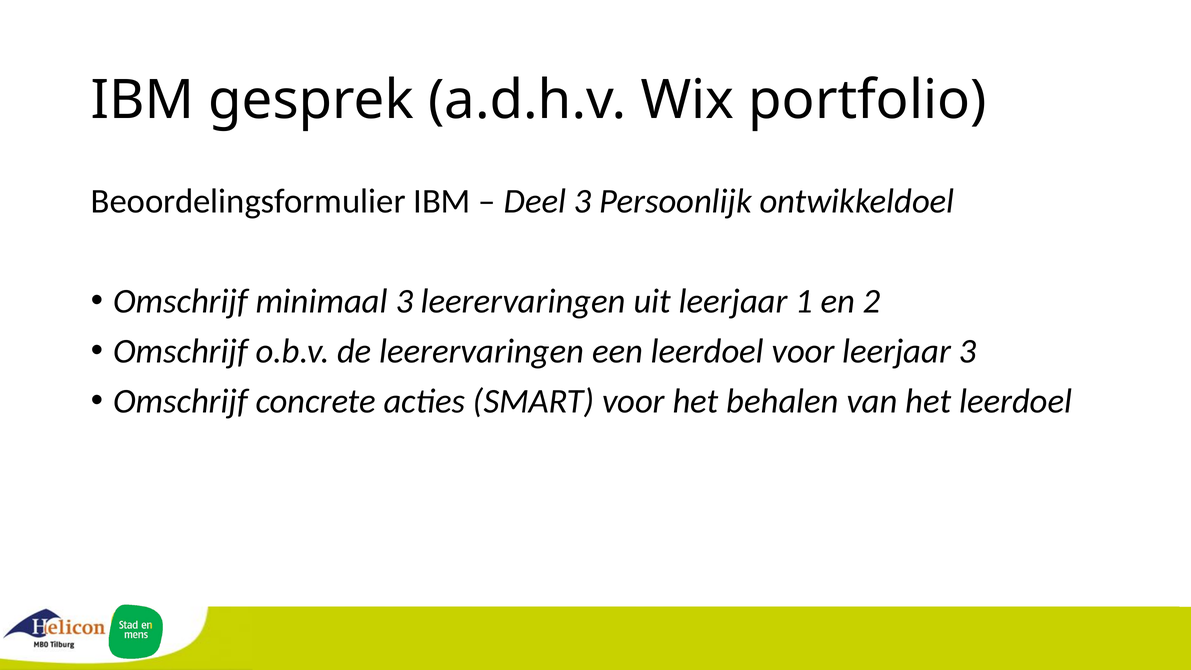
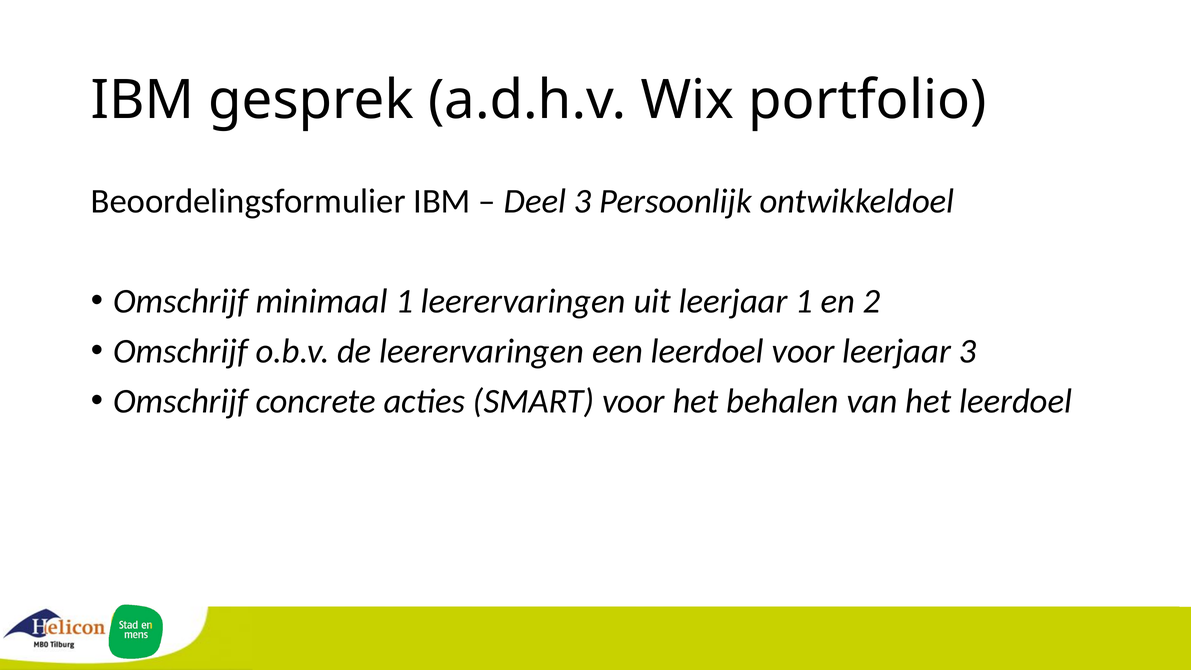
minimaal 3: 3 -> 1 (404, 301)
